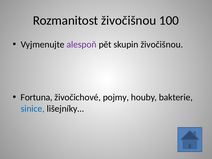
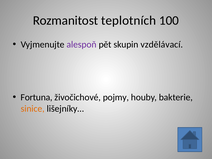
Rozmanitost živočišnou: živočišnou -> teplotních (129, 21)
skupin živočišnou: živočišnou -> vzdělávací (162, 44)
sinice colour: blue -> orange (33, 109)
